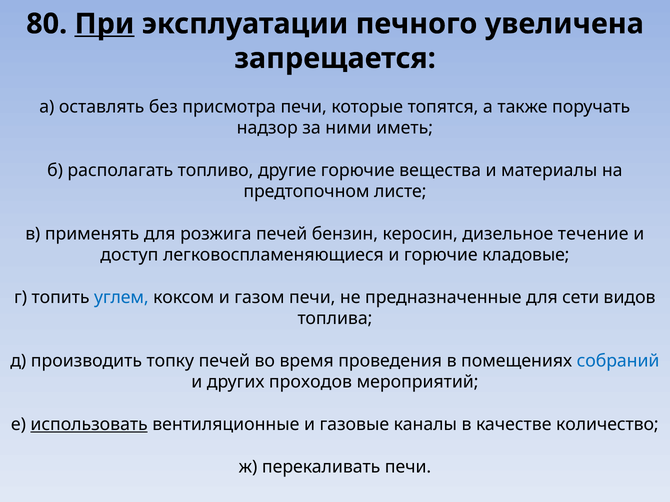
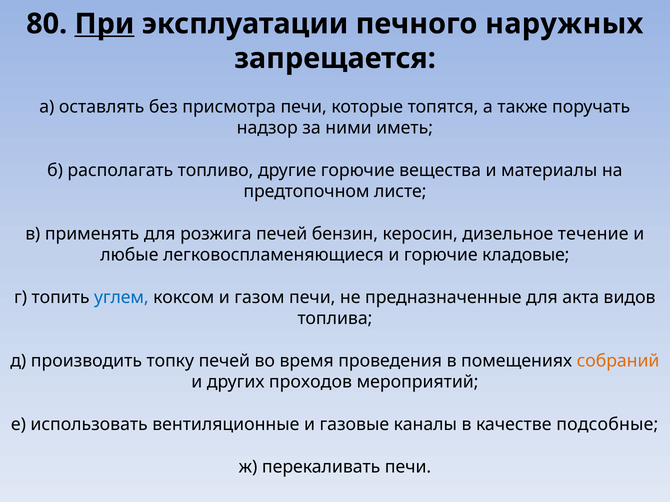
увеличена: увеличена -> наружных (564, 24)
доступ: доступ -> любые (129, 255)
сети: сети -> акта (581, 298)
собраний colour: blue -> orange (618, 361)
использовать underline: present -> none (89, 425)
количество: количество -> подсобные (607, 425)
